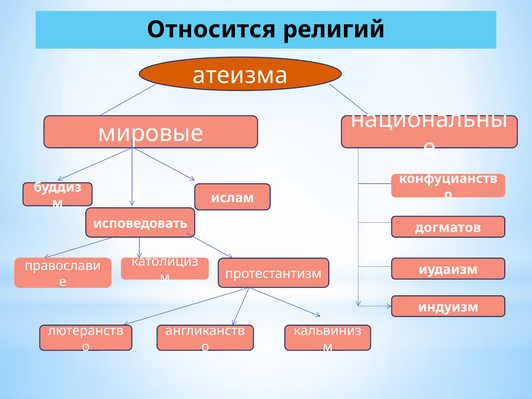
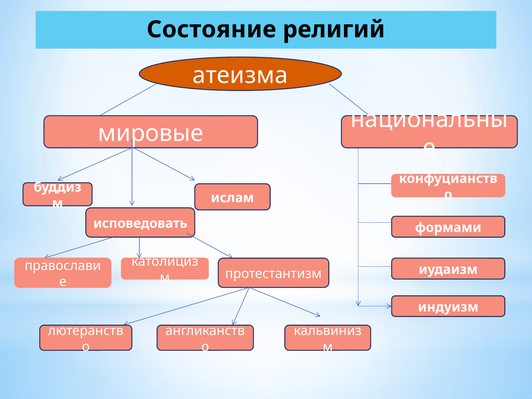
Относится: Относится -> Состояние (211, 29)
догматов: догматов -> формами (448, 228)
